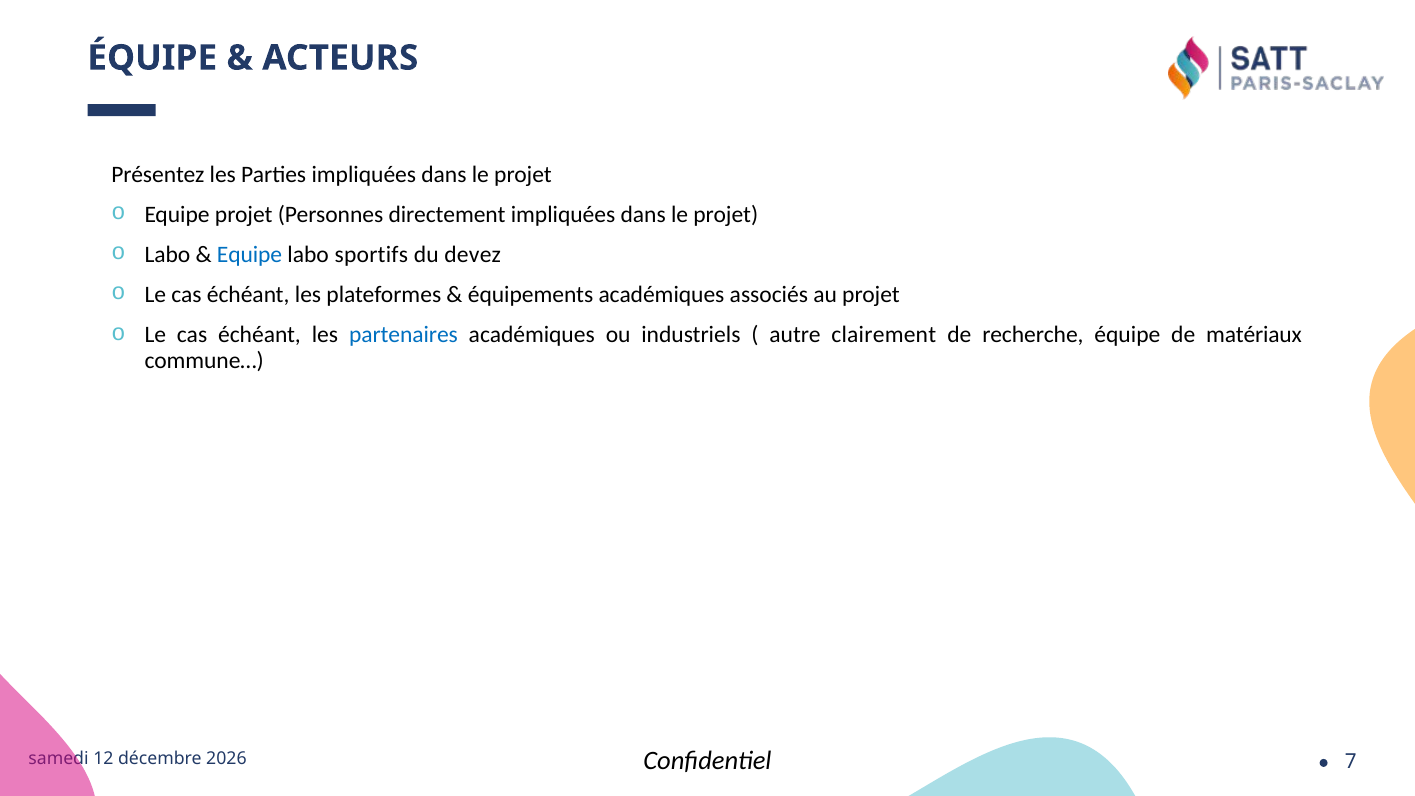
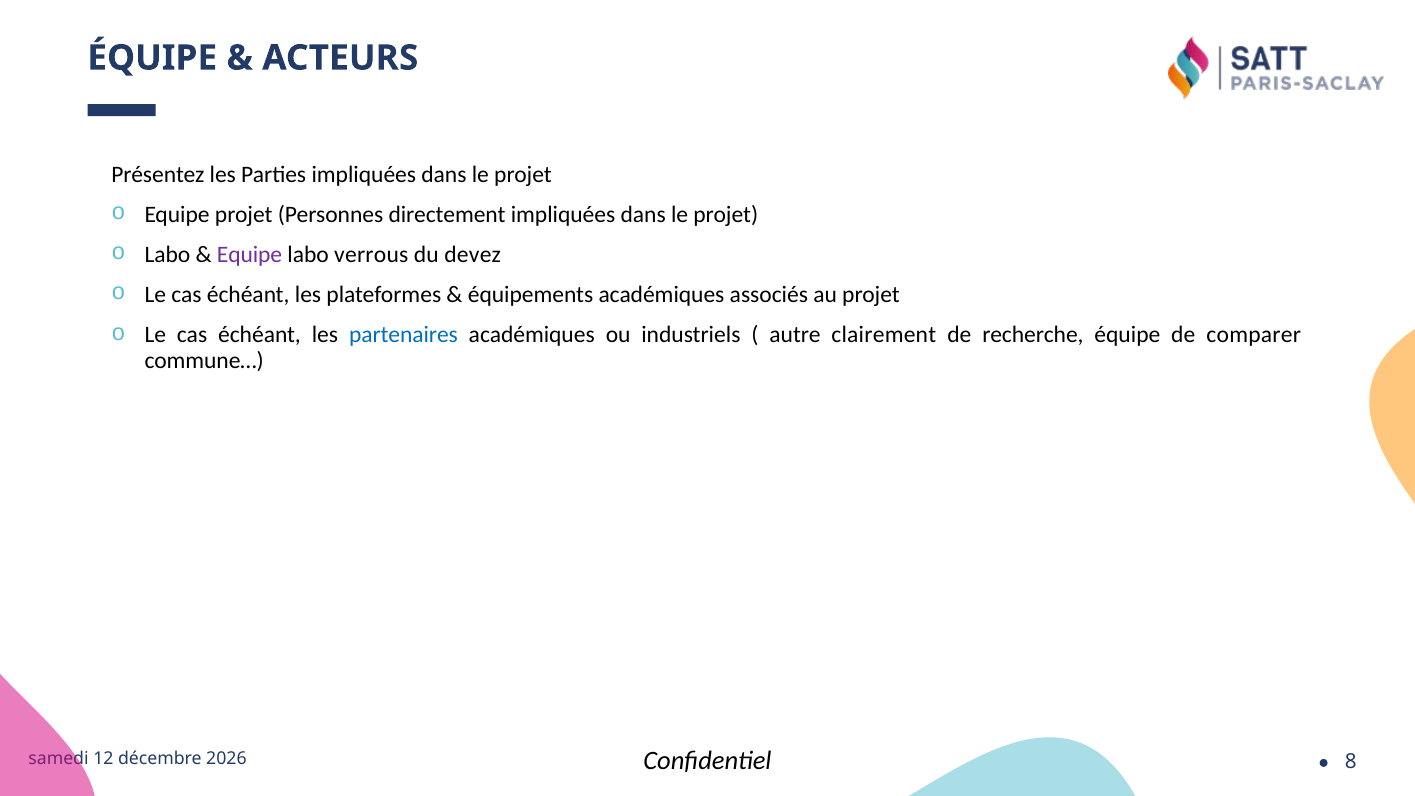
Equipe colour: blue -> purple (250, 255)
sportifs: sportifs -> verrous (371, 255)
matériaux: matériaux -> comparer (1254, 335)
7: 7 -> 8 (1351, 762)
